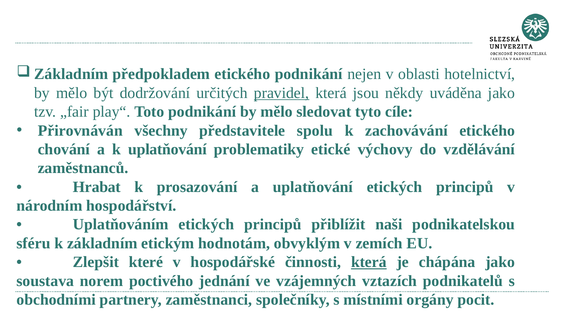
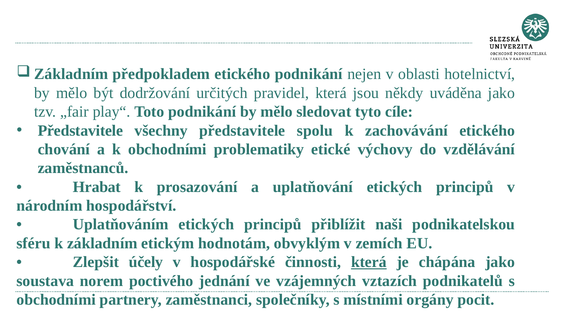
pravidel underline: present -> none (282, 93)
Přirovnáván: Přirovnáván -> Představitele (80, 130)
k uplatňování: uplatňování -> obchodními (167, 149)
které: které -> účely (146, 262)
